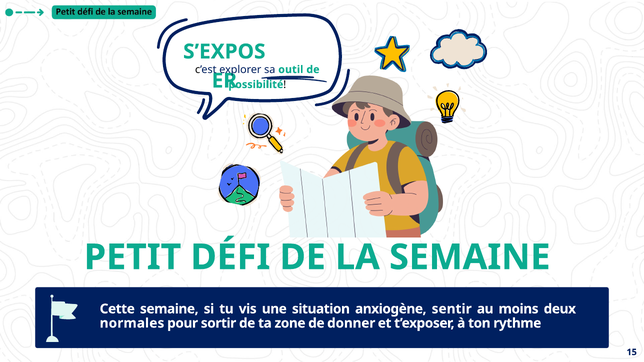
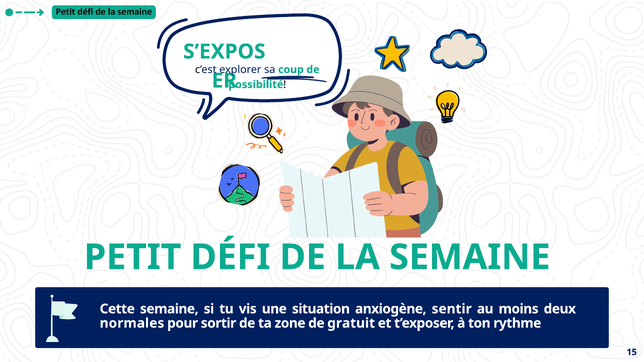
outil: outil -> coup (291, 70)
donner: donner -> gratuit (351, 323)
